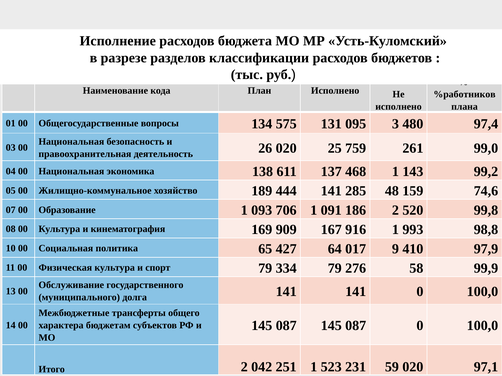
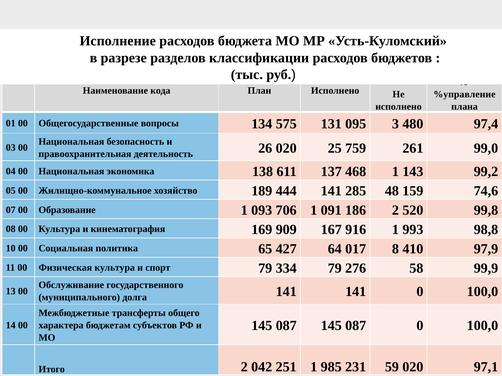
%работников: %работников -> %управление (464, 94)
9: 9 -> 8 (395, 249)
523: 523 -> 985 (331, 368)
